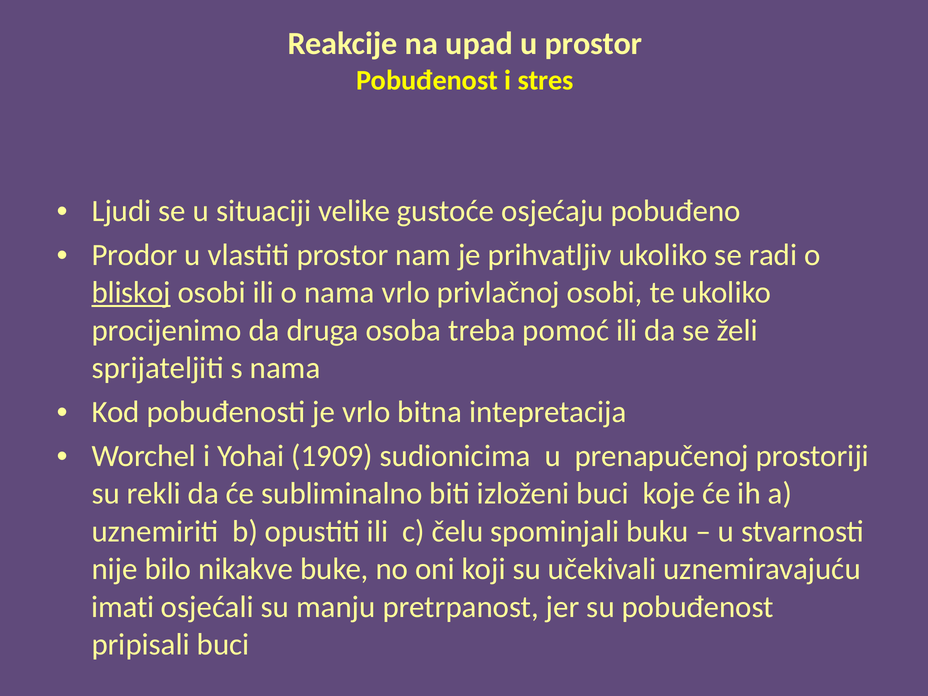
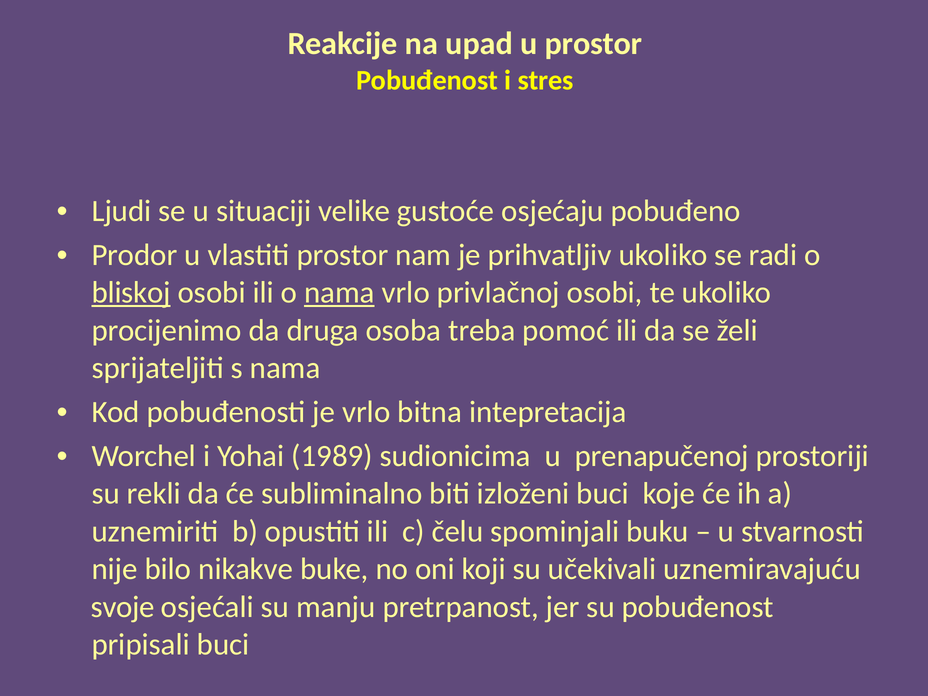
nama underline: none -> present (339, 293)
1909: 1909 -> 1989 (332, 456)
imati: imati -> svoje (123, 607)
